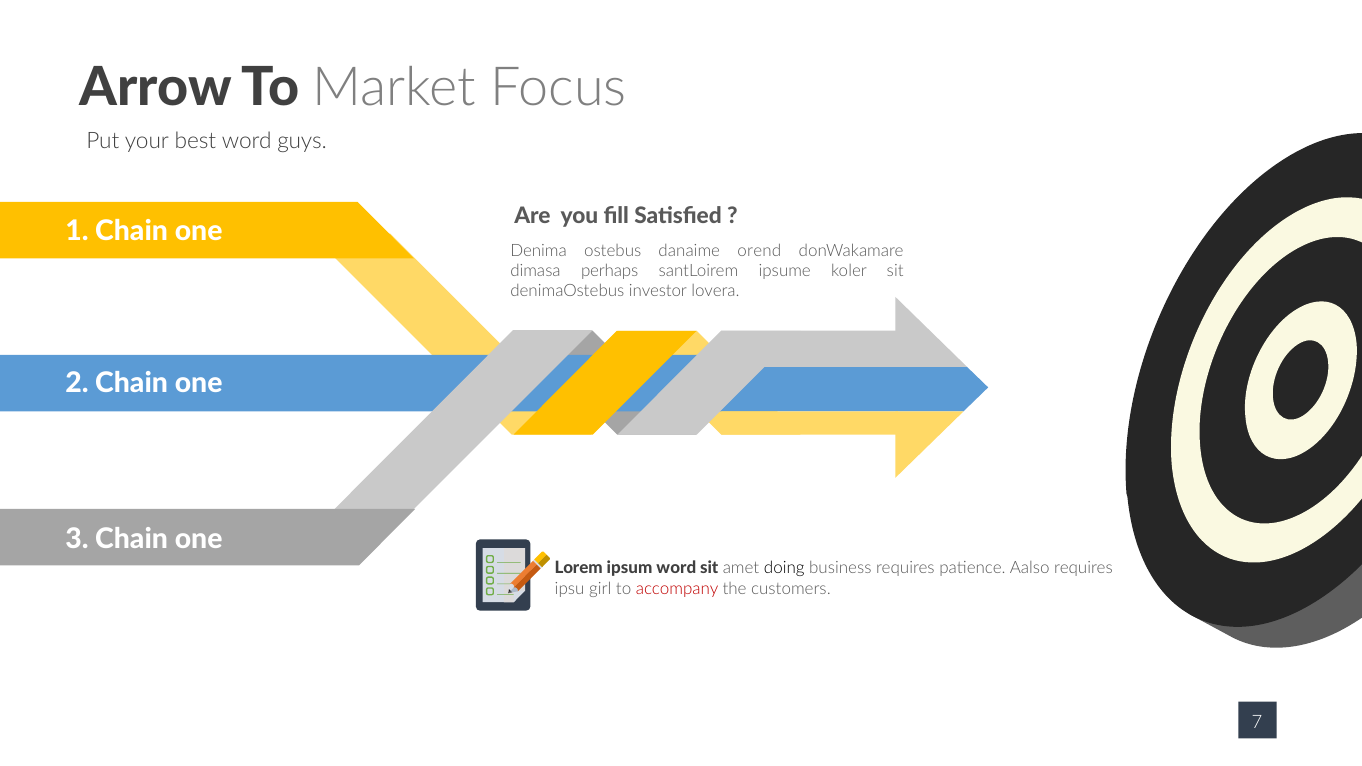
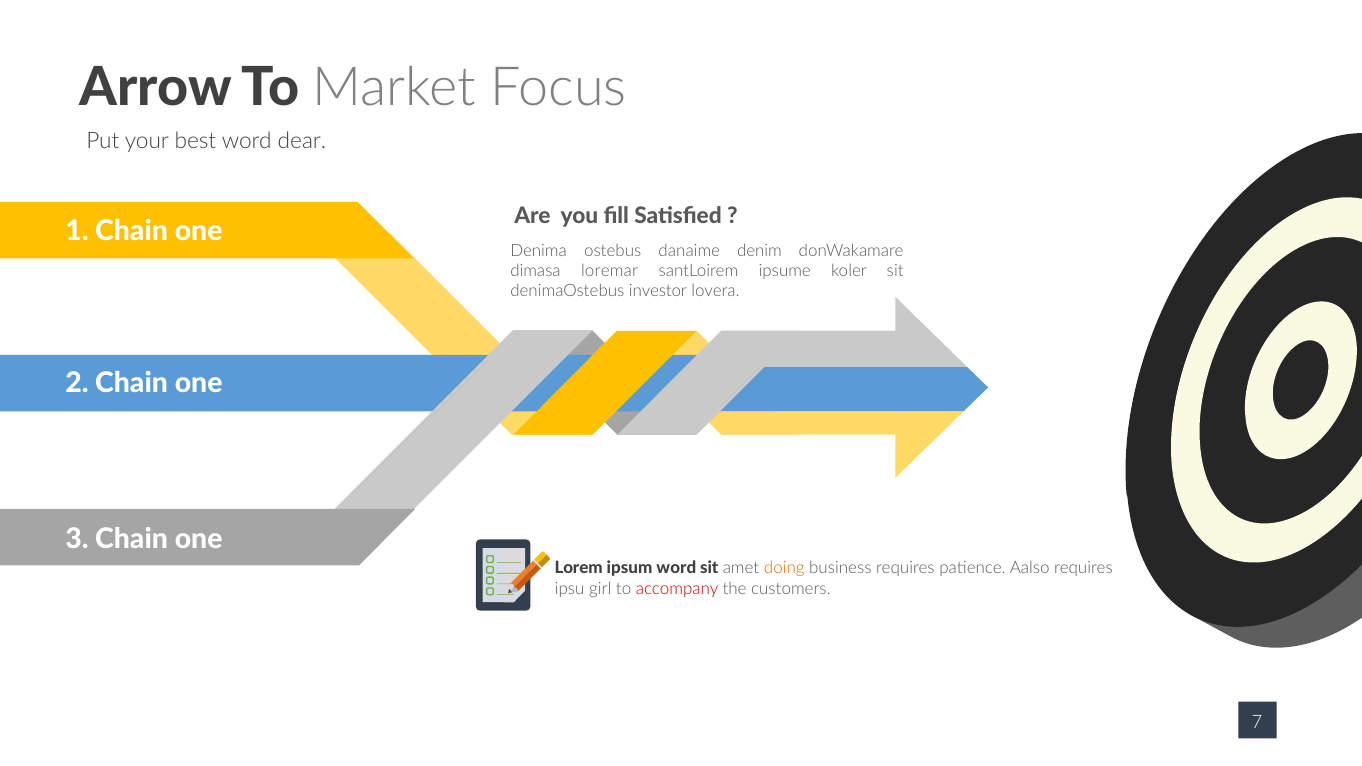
guys: guys -> dear (302, 141)
orend: orend -> denim (759, 250)
perhaps: perhaps -> loremar (610, 271)
doing colour: black -> orange (784, 568)
